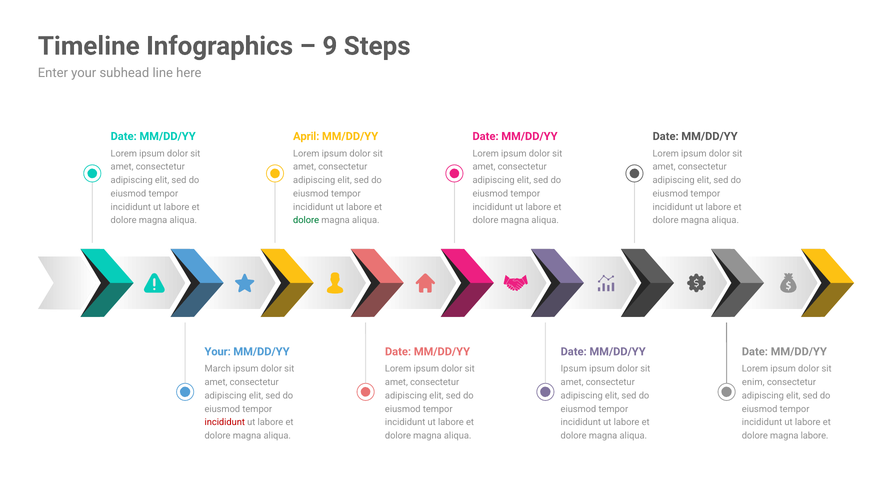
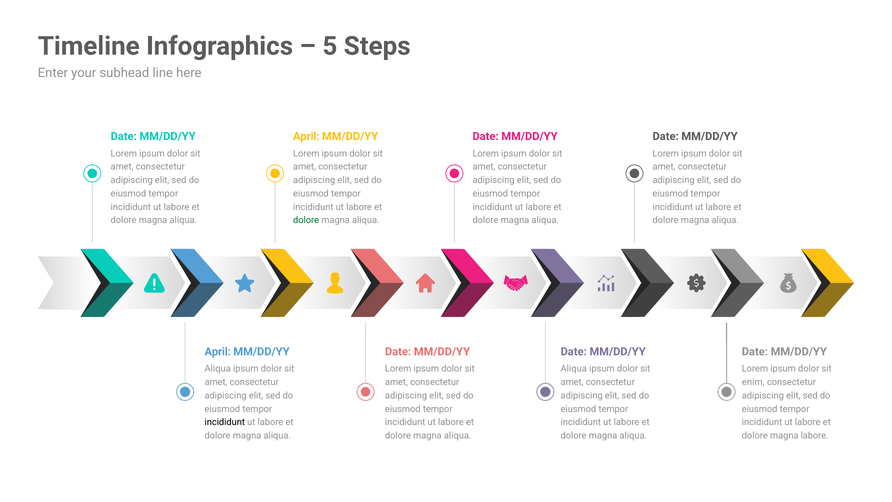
9: 9 -> 5 (330, 46)
Your: Your -> April (218, 351)
March: March -> Aliqua (218, 369)
Ipsum: Ipsum -> Aliqua (574, 369)
incididunt colour: red -> black (225, 422)
